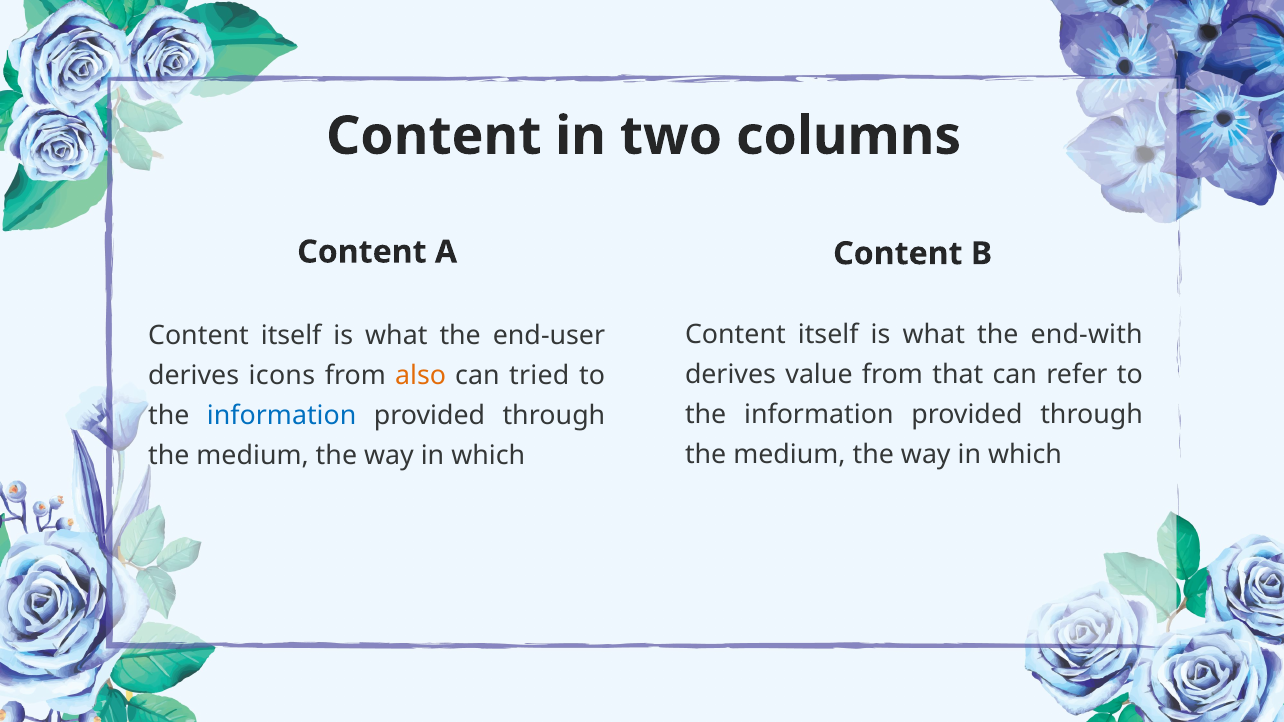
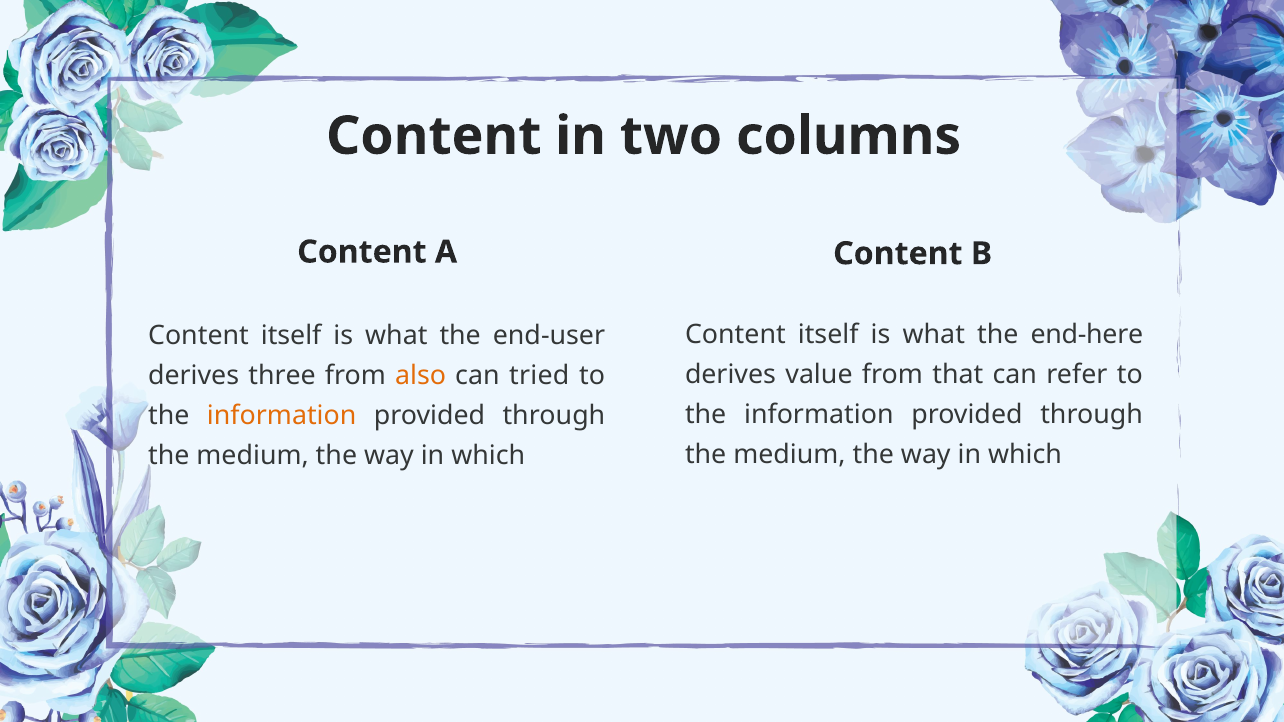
end-with: end-with -> end-here (1087, 335)
icons: icons -> three (282, 376)
information colour: blue -> orange (282, 416)
